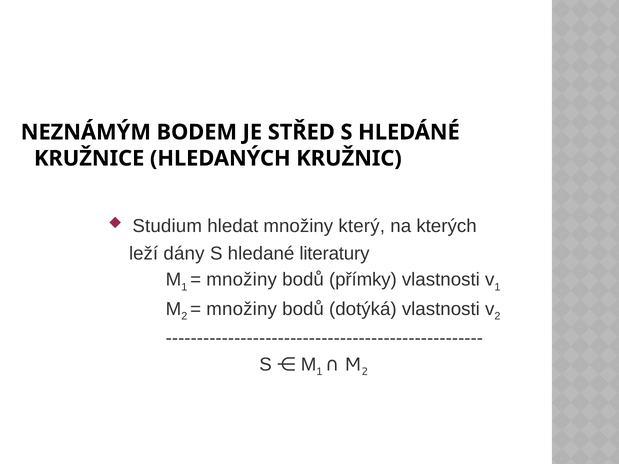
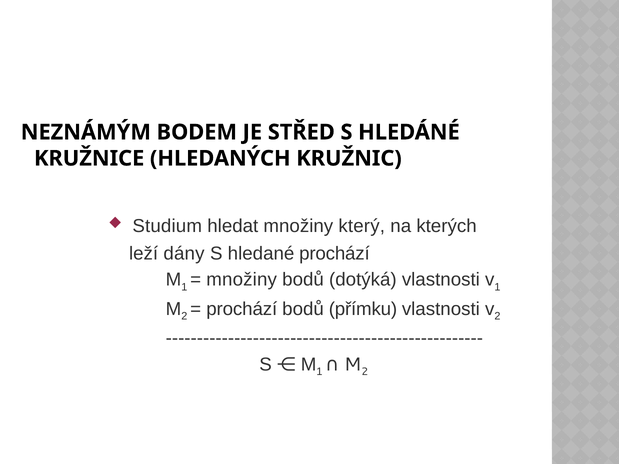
hledané literatury: literatury -> prochází (334, 254)
přímky: přímky -> dotýká (363, 280)
množiny: množiny -> prochází (242, 309)
dotýká: dotýká -> přímku (363, 309)
